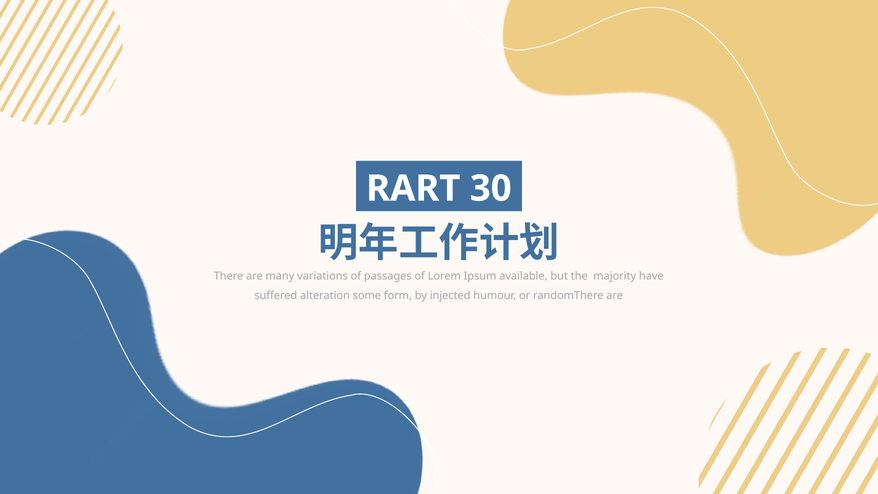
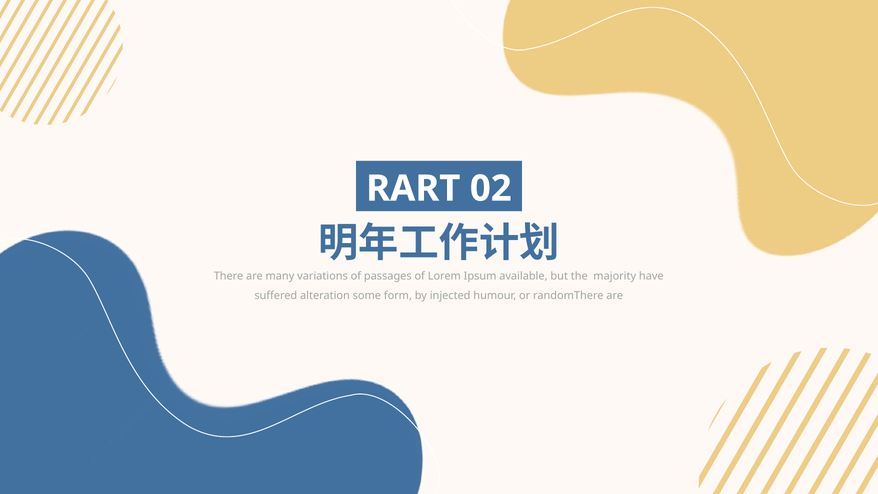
30: 30 -> 02 (491, 189)
